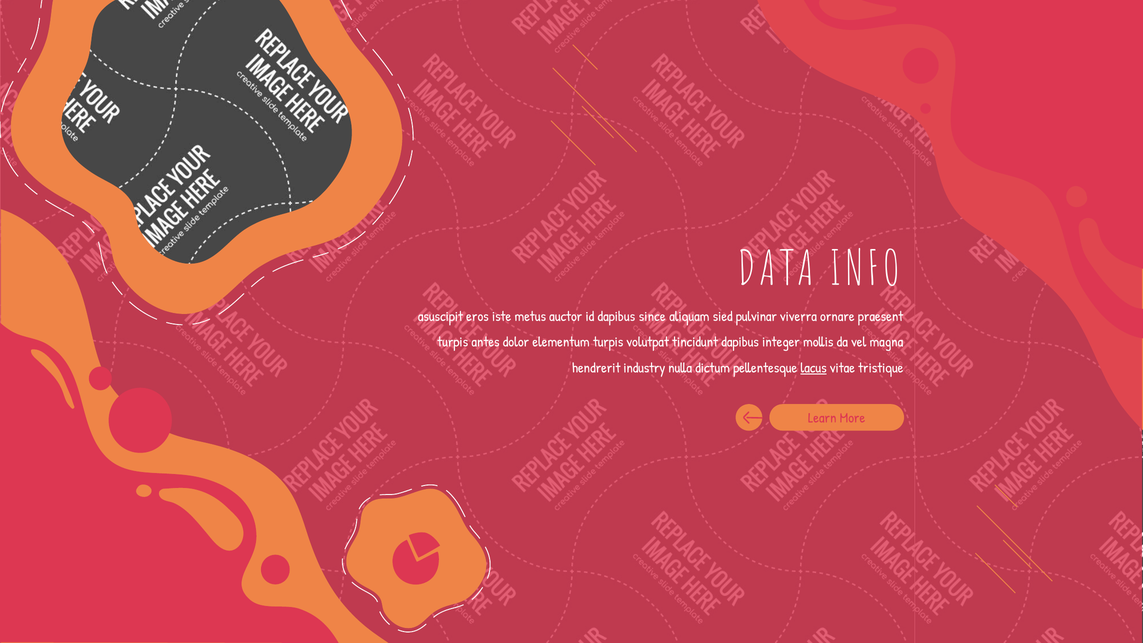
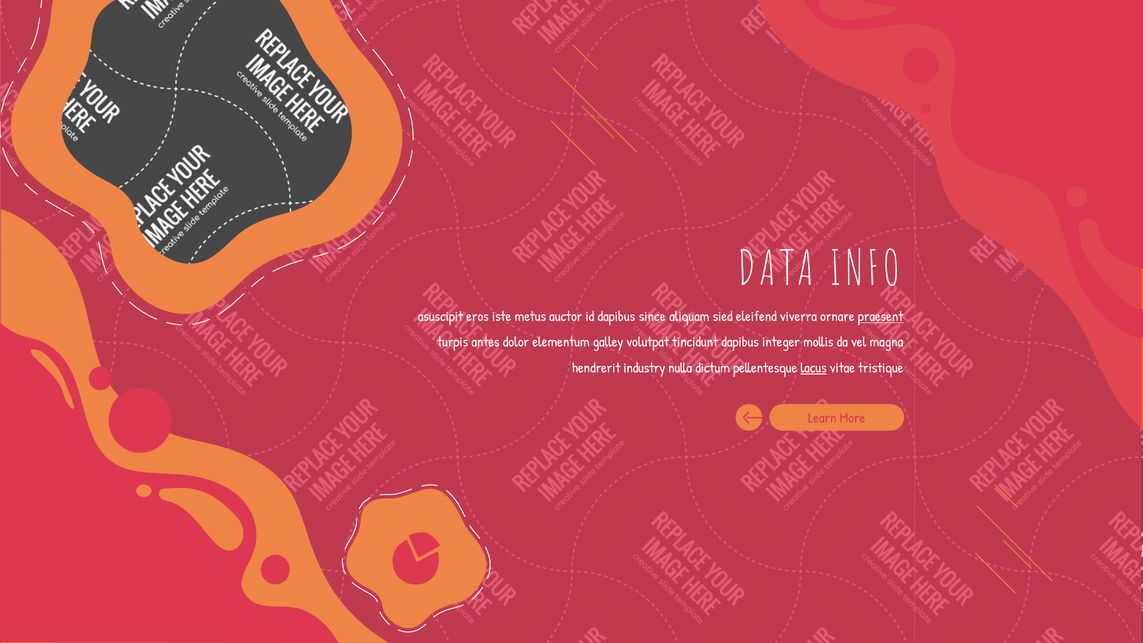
pulvinar: pulvinar -> eleifend (756, 317)
praesent underline: none -> present (881, 317)
elementum turpis: turpis -> galley (608, 342)
